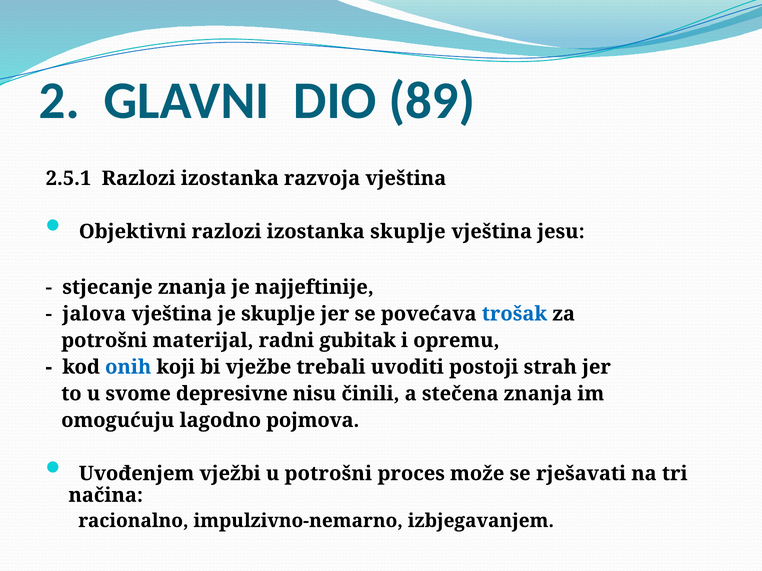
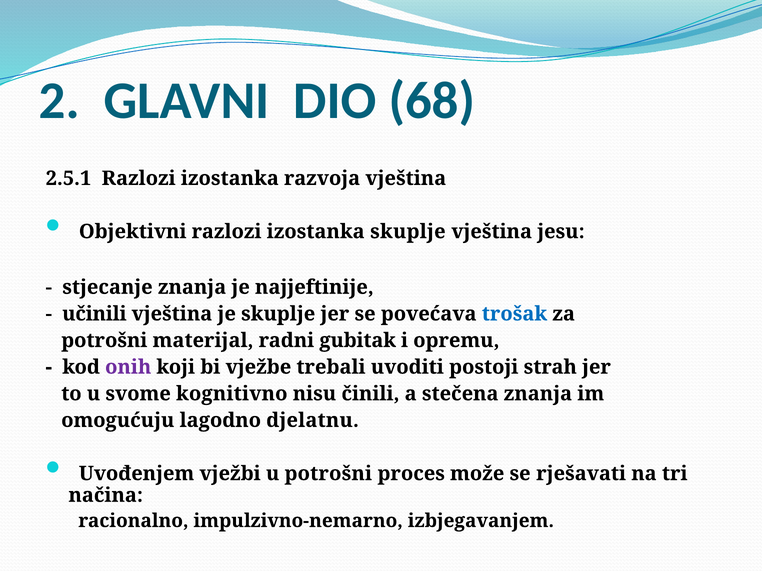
89: 89 -> 68 (432, 101)
jalova: jalova -> učinili (94, 314)
onih colour: blue -> purple (128, 367)
depresivne: depresivne -> kognitivno (232, 394)
pojmova: pojmova -> djelatnu (313, 421)
